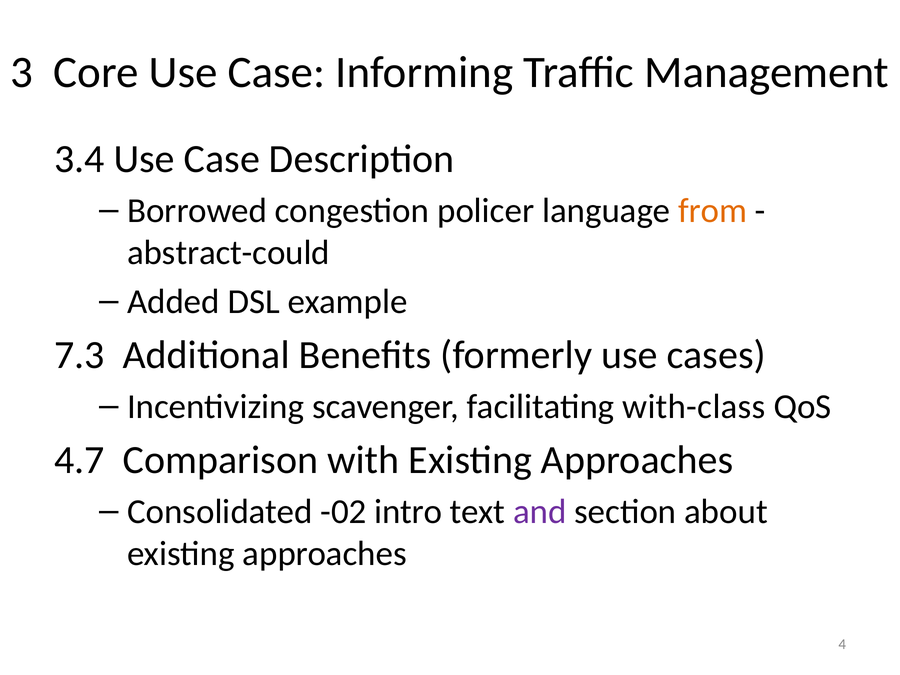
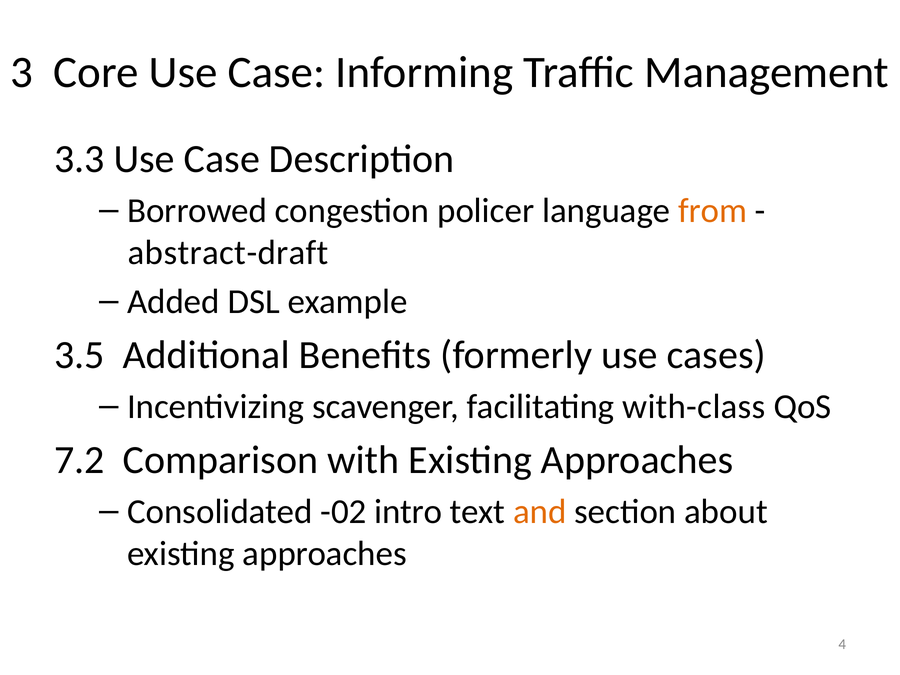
3.4: 3.4 -> 3.3 (79, 159)
abstract-could: abstract-could -> abstract-draft (228, 253)
7.3: 7.3 -> 3.5 (79, 355)
4.7: 4.7 -> 7.2 (79, 460)
and colour: purple -> orange (540, 512)
